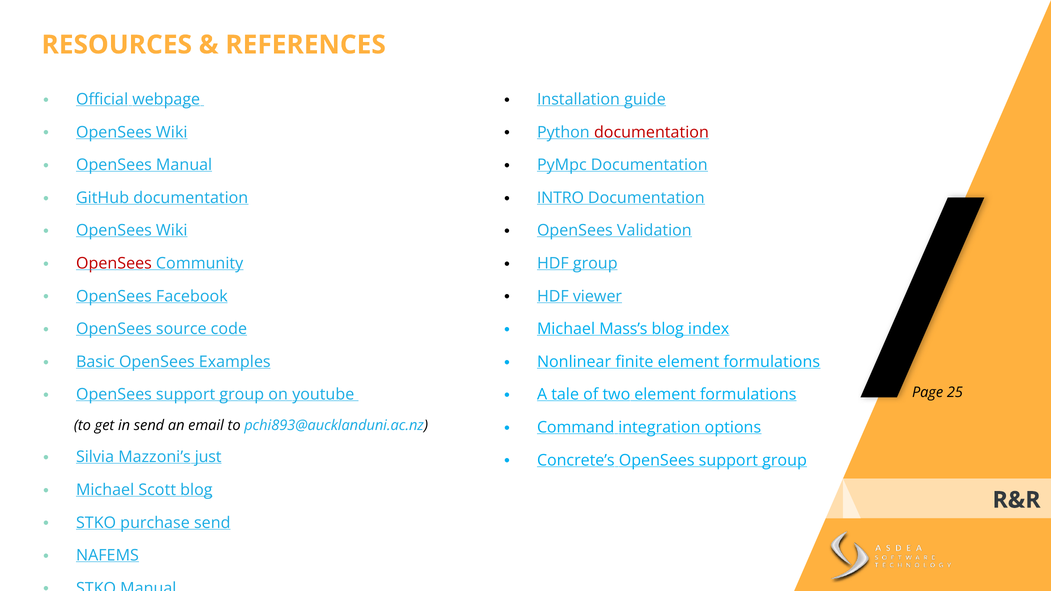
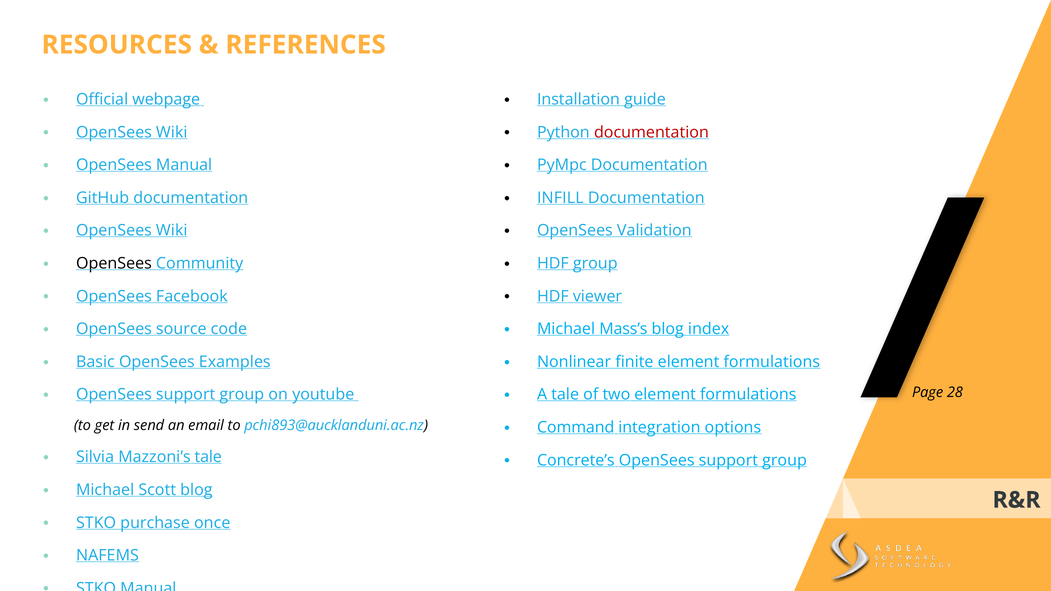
INTRO: INTRO -> INFILL (560, 198)
OpenSees colour: red -> black (114, 264)
25: 25 -> 28 (955, 392)
Mazzoni’s just: just -> tale (208, 457)
purchase send: send -> once (212, 523)
